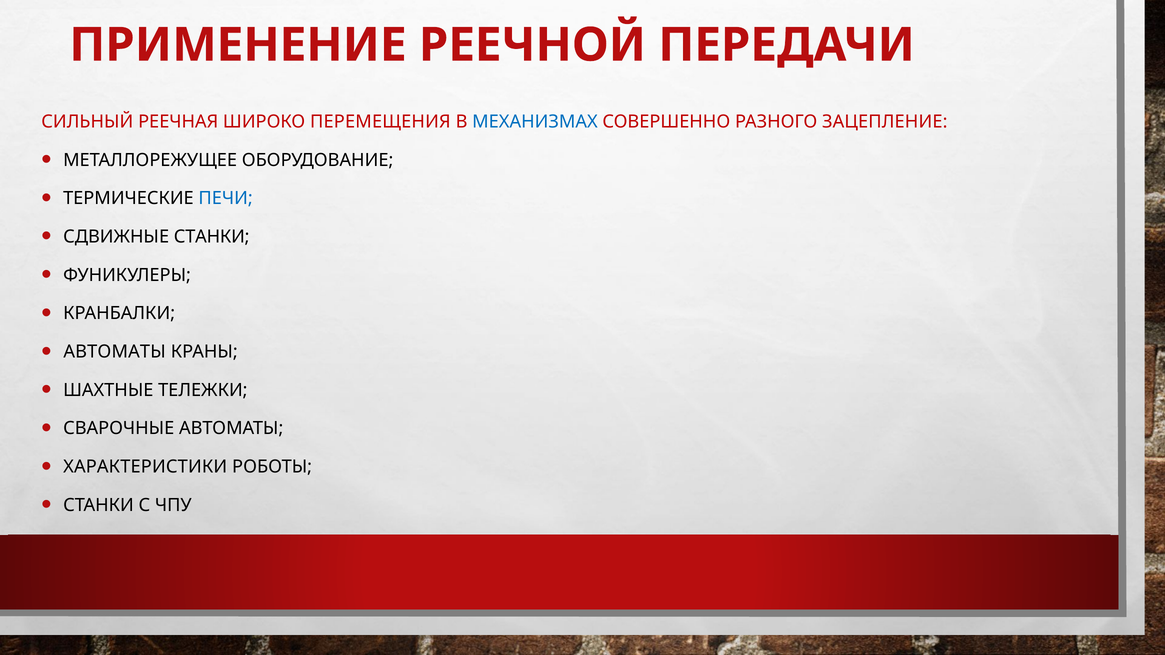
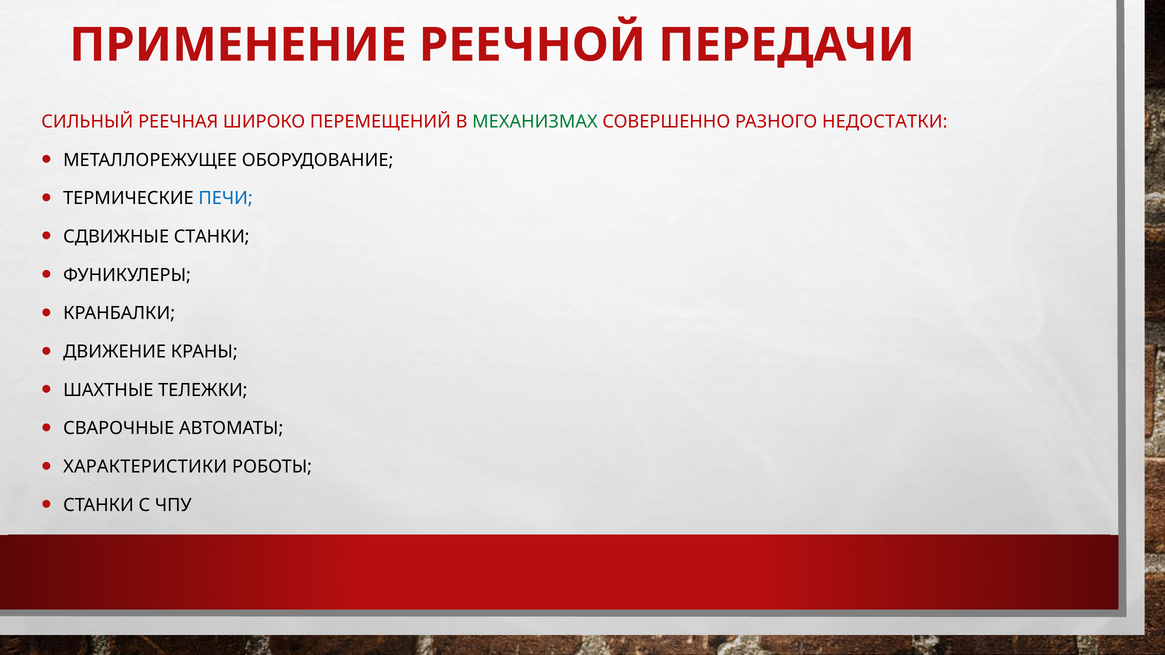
ПЕРЕМЕЩЕНИЯ: ПЕРЕМЕЩЕНИЯ -> ПЕРЕМЕЩЕНИЙ (380, 122)
МЕХАНИЗМАХ colour: blue -> green (535, 122)
ЗАЦЕПЛЕНИЕ: ЗАЦЕПЛЕНИЕ -> НЕДОСТАТКИ (885, 122)
АВТОМАТЫ: АВТОМАТЫ -> ДВИЖЕНИЕ (115, 352)
